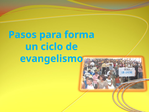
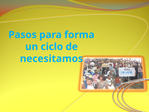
evangelismo: evangelismo -> necesitamos (51, 59)
